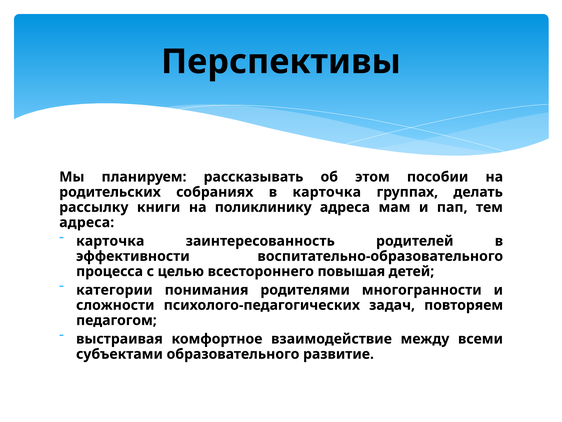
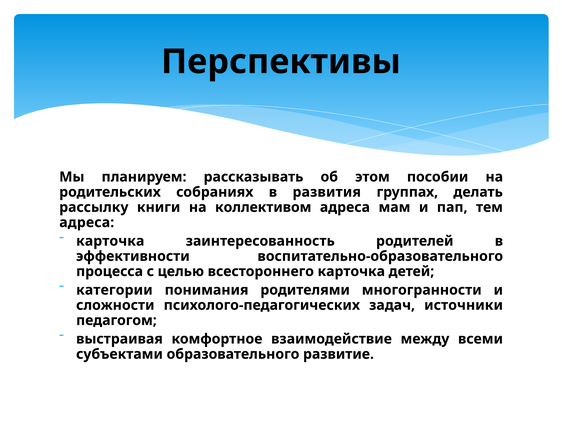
в карточка: карточка -> развития (327, 192)
поликлинику: поликлинику -> коллективом (263, 207)
всестороннего повышая: повышая -> карточка (351, 271)
повторяем: повторяем -> источники (464, 305)
